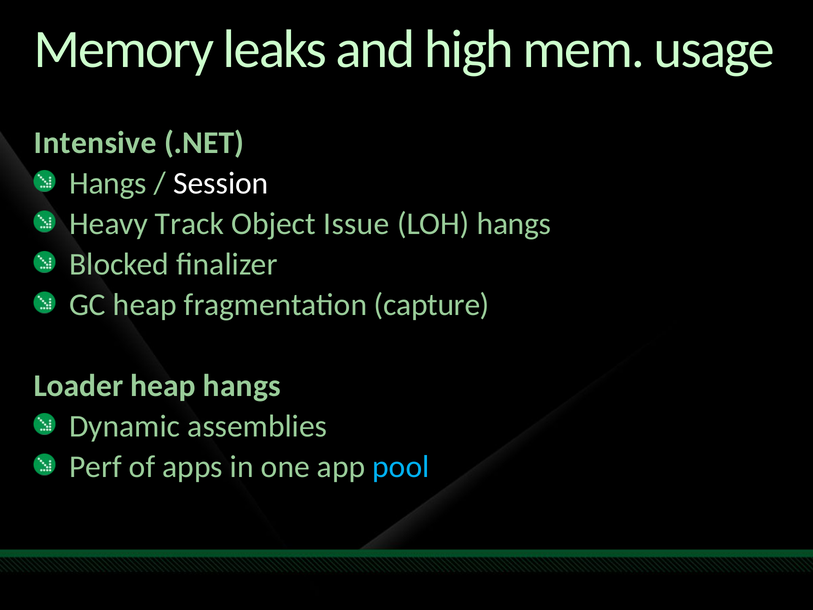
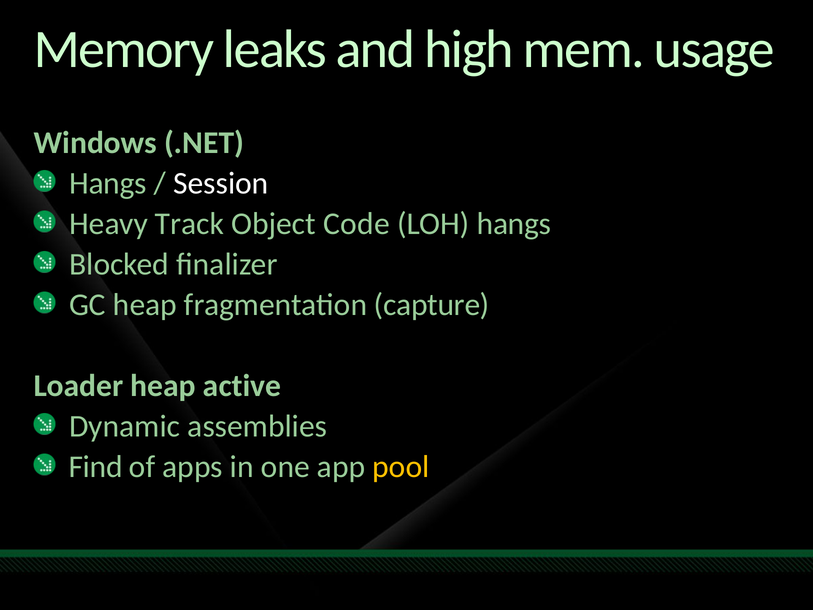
Intensive: Intensive -> Windows (95, 143)
Issue: Issue -> Code (356, 224)
heap hangs: hangs -> active (242, 385)
Perf: Perf -> Find (96, 466)
pool colour: light blue -> yellow (401, 466)
